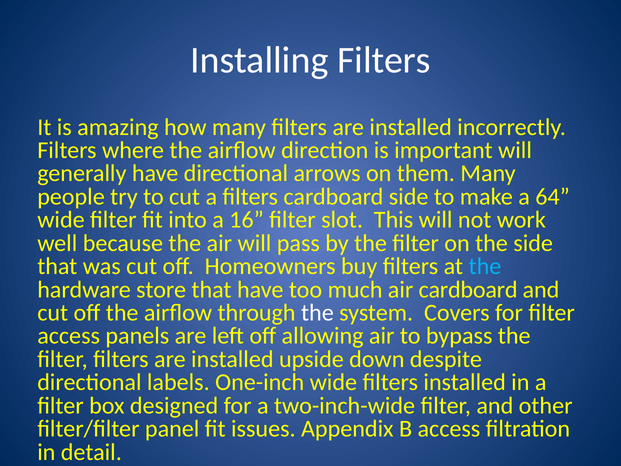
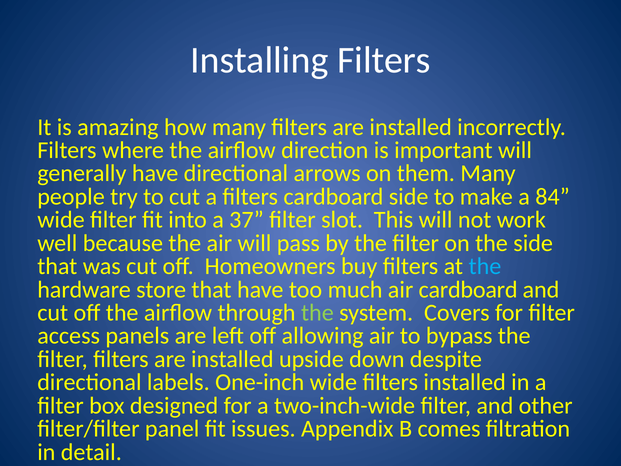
64: 64 -> 84 (553, 197)
16: 16 -> 37 (247, 220)
the colour: white -> light green (317, 313)
B access: access -> comes (449, 429)
